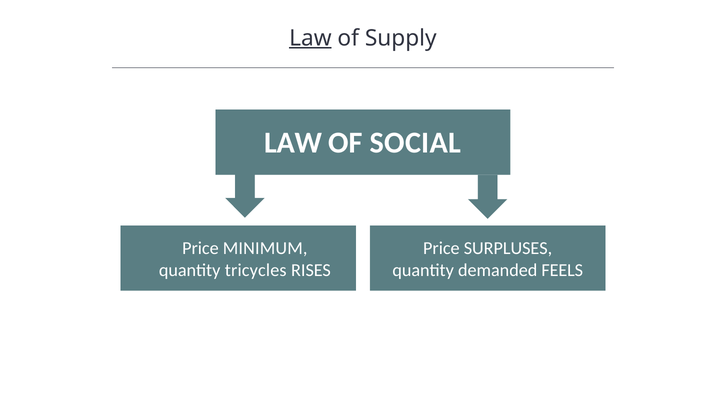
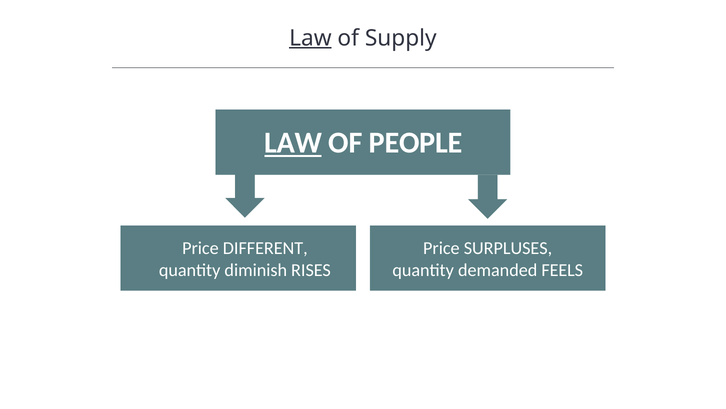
LAW underline: none -> present (293, 143)
SOCIAL: SOCIAL -> PEOPLE (416, 143)
MINIMUM: MINIMUM -> DIFFERENT (265, 248)
tricycles: tricycles -> diminish (256, 270)
